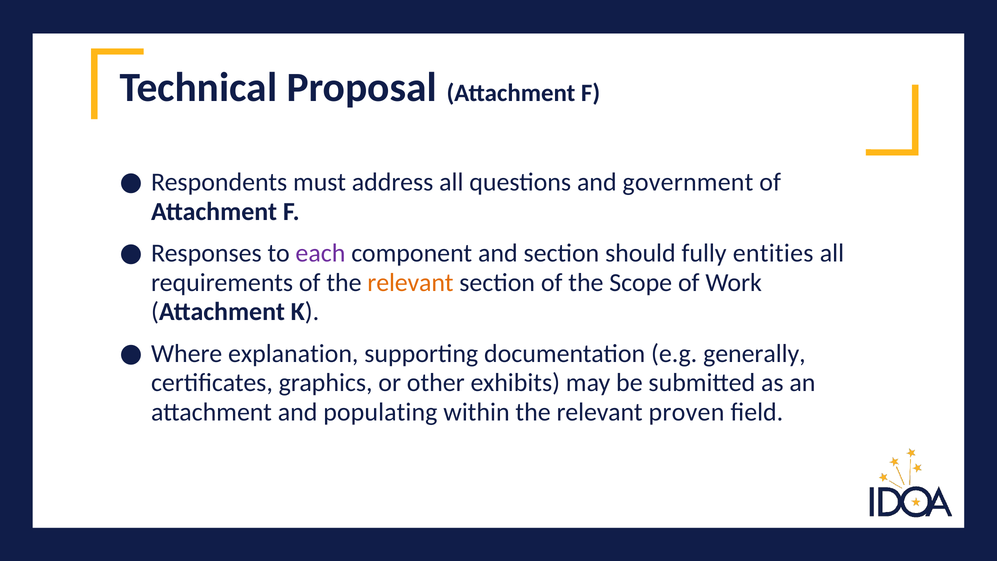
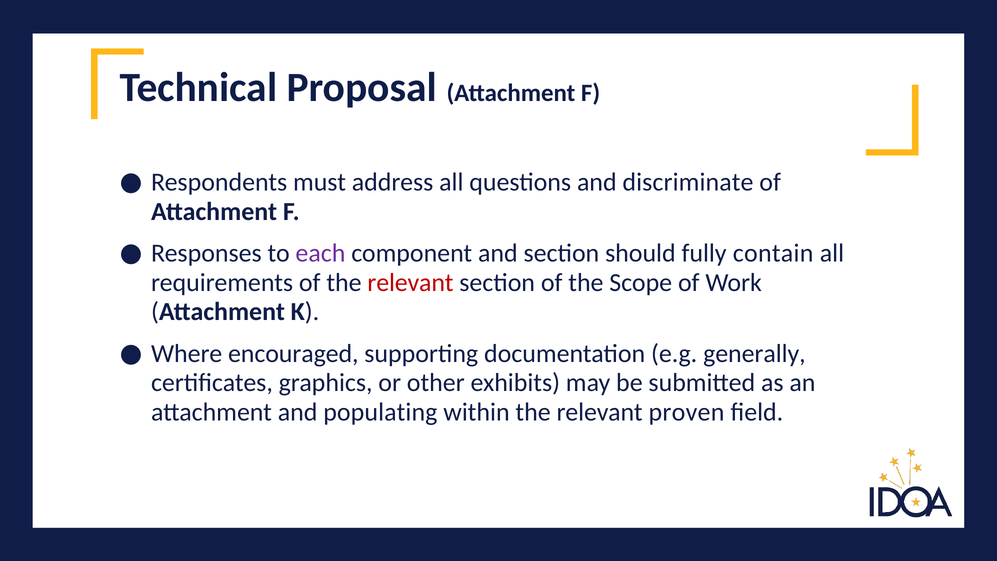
government: government -> discriminate (688, 182)
entities: entities -> contain (773, 253)
relevant colour: orange -> red (410, 282)
explanation: explanation -> encouraged (293, 353)
